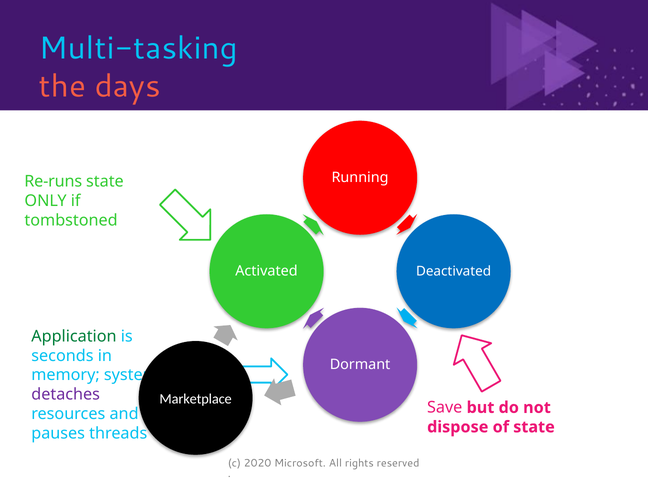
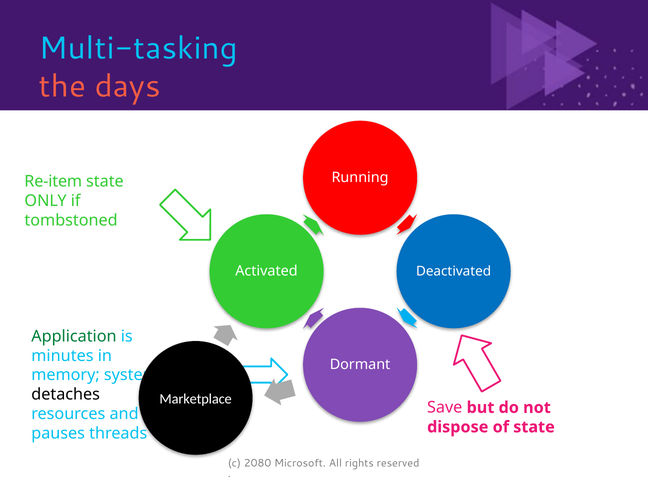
Re-runs: Re-runs -> Re-item (53, 181)
seconds: seconds -> minutes (62, 356)
detaches colour: purple -> black (66, 395)
2020: 2020 -> 2080 (258, 463)
